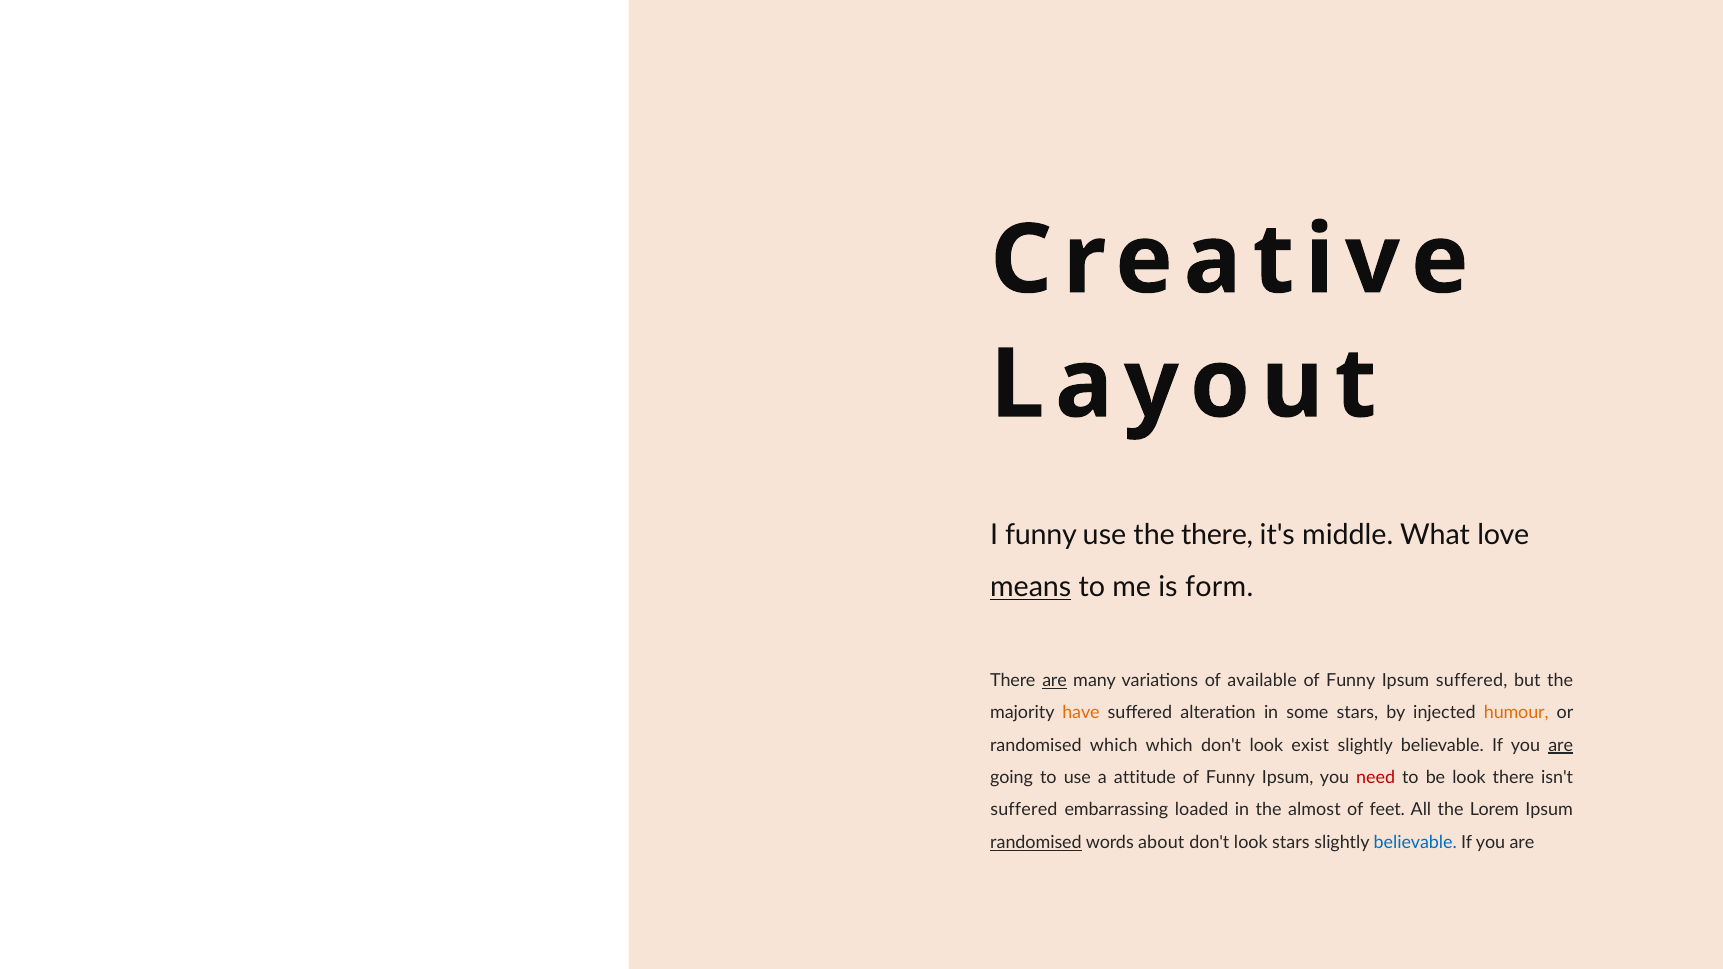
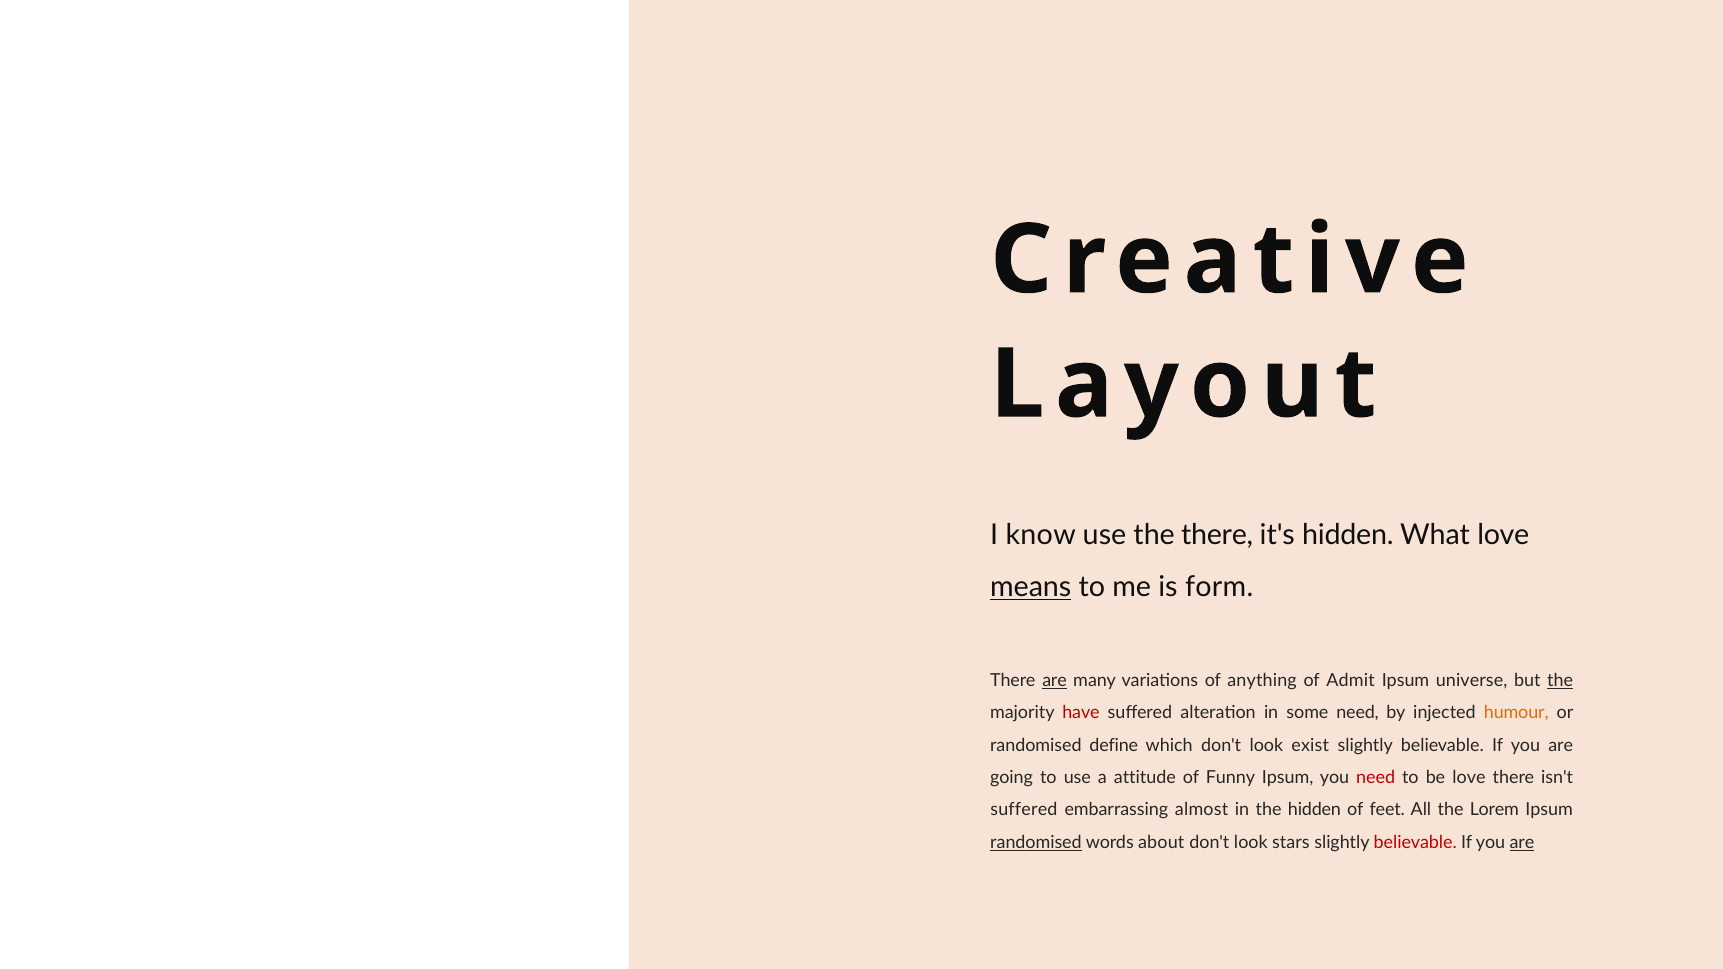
I funny: funny -> know (1041, 536)
it's middle: middle -> hidden (1348, 536)
available: available -> anything (1262, 681)
Funny: Funny -> Admit (1351, 681)
Ipsum suffered: suffered -> universe (1472, 681)
the underline: none -> present (1560, 681)
have colour: orange -> red (1081, 713)
some stars: stars -> need (1358, 713)
randomised which: which -> define (1114, 745)
are underline: present -> none (1561, 745)
be look: look -> love (1469, 778)
loaded: loaded -> almost (1202, 810)
the almost: almost -> hidden (1314, 810)
believable colour: blue -> red (1415, 843)
are underline: none -> present (1522, 843)
